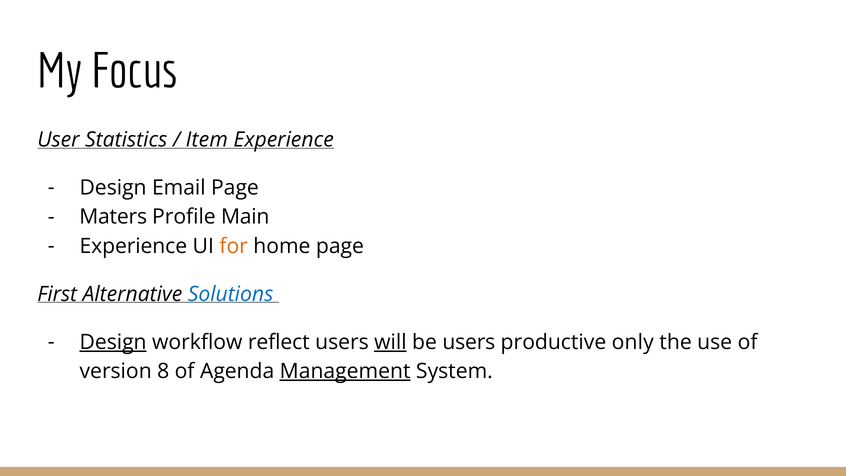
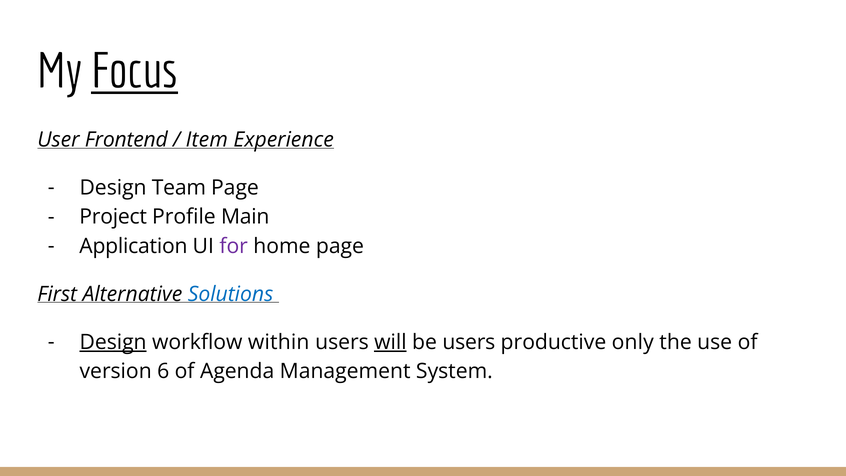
Focus underline: none -> present (135, 72)
Statistics: Statistics -> Frontend (126, 140)
Email: Email -> Team (179, 188)
Maters: Maters -> Project (113, 217)
Experience: Experience -> Application (133, 246)
for colour: orange -> purple (234, 246)
reflect: reflect -> within (279, 342)
8: 8 -> 6 (163, 371)
Management underline: present -> none (345, 371)
